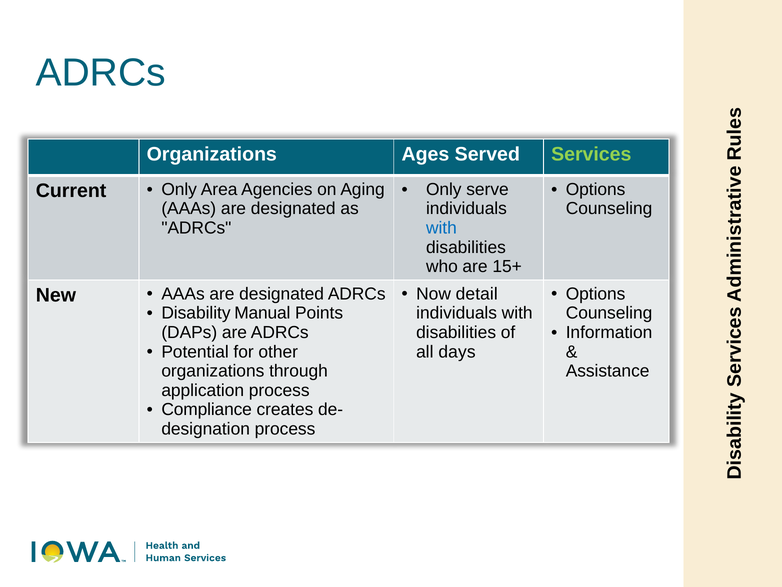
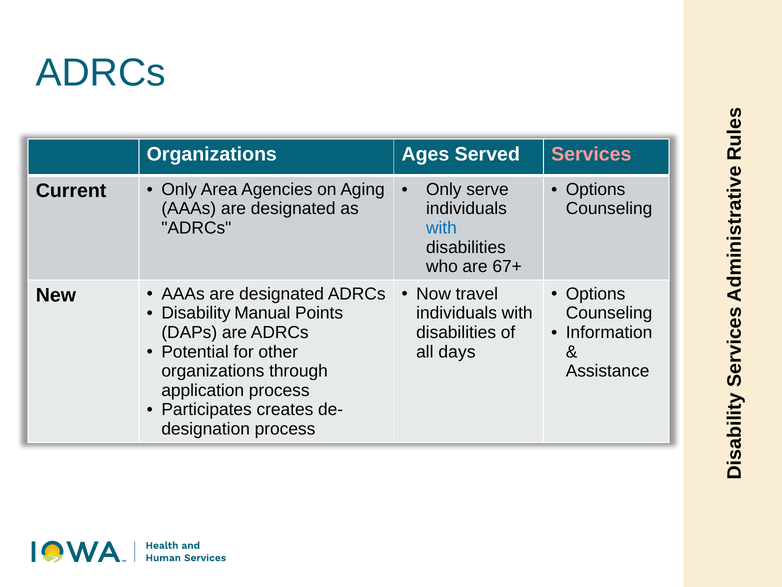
Services colour: light green -> pink (591, 154)
15+: 15+ -> 67+ (507, 266)
detail: detail -> travel (477, 294)
Compliance: Compliance -> Participates (207, 409)
